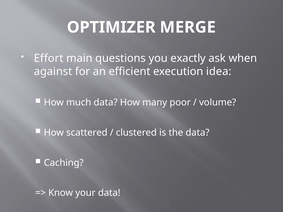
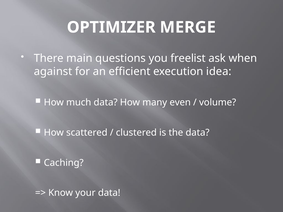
Effort: Effort -> There (49, 58)
exactly: exactly -> freelist (188, 58)
poor: poor -> even (180, 103)
